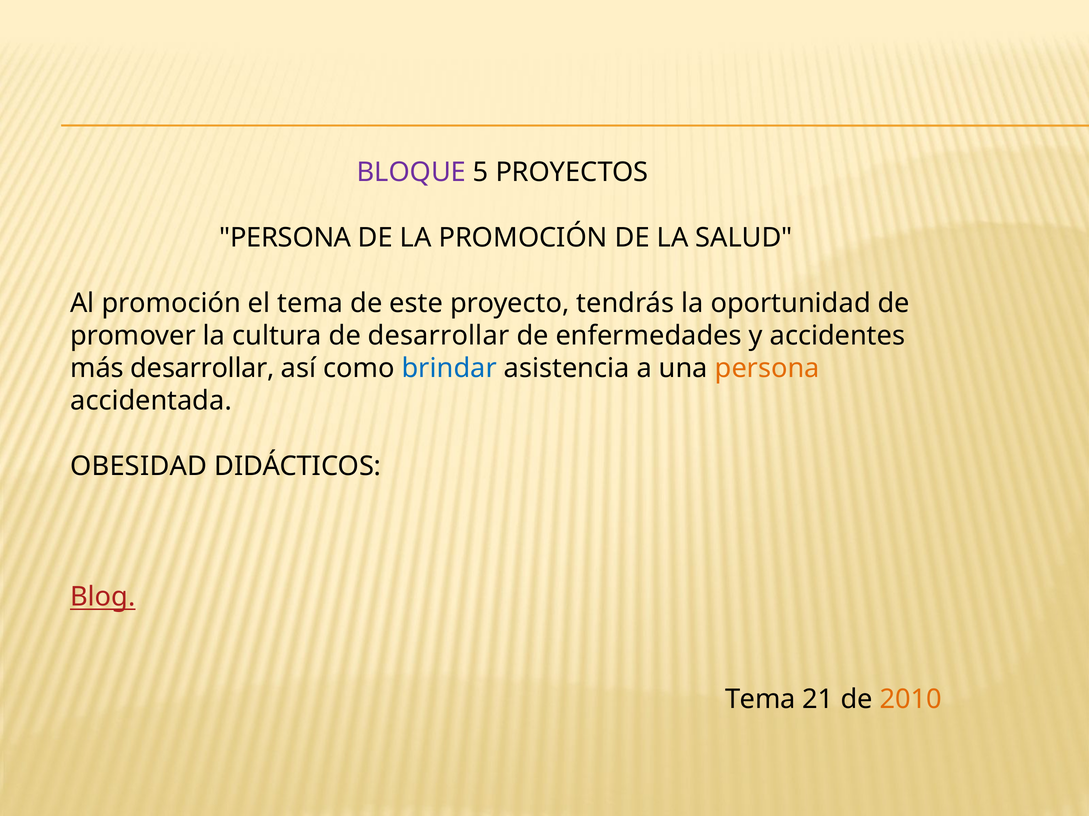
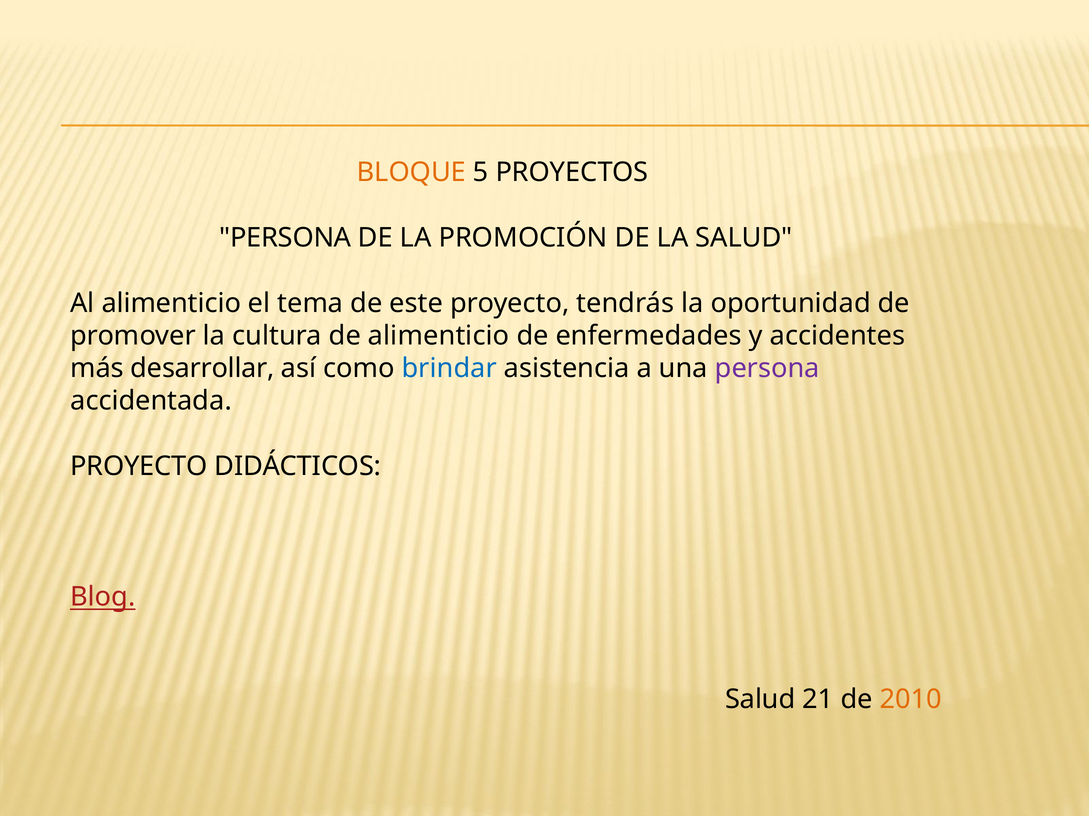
BLOQUE colour: purple -> orange (411, 173)
Al promoción: promoción -> alimenticio (171, 303)
de desarrollar: desarrollar -> alimenticio (439, 336)
persona colour: orange -> purple (767, 369)
OBESIDAD: OBESIDAD -> PROYECTO (139, 467)
Tema: Tema -> Salud (760, 700)
